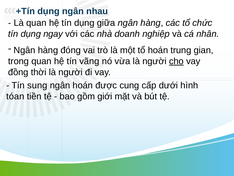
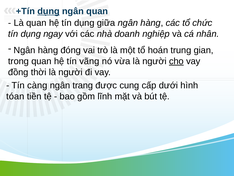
dụng underline: none -> present (49, 11)
ngân nhau: nhau -> quan (97, 11)
sung: sung -> càng (37, 85)
ngân hoán: hoán -> trang (83, 85)
giới: giới -> lĩnh (105, 96)
